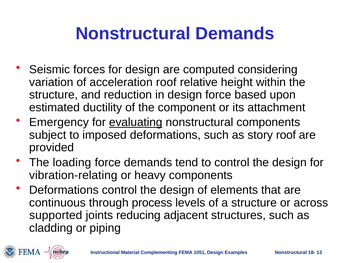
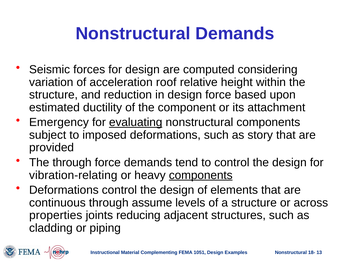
story roof: roof -> that (286, 135)
The loading: loading -> through (72, 163)
components underline: none -> present (201, 175)
process: process -> assume (152, 203)
supported: supported -> properties (56, 216)
